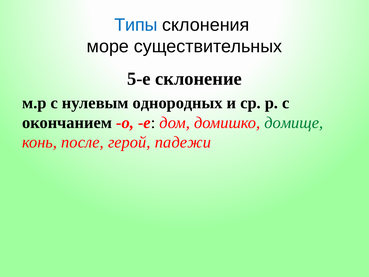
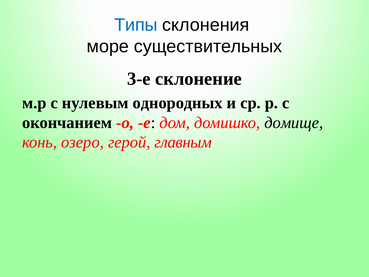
5-е: 5-е -> 3-е (139, 79)
домище colour: green -> black (294, 123)
после: после -> озеро (83, 142)
падежи: падежи -> главным (183, 142)
